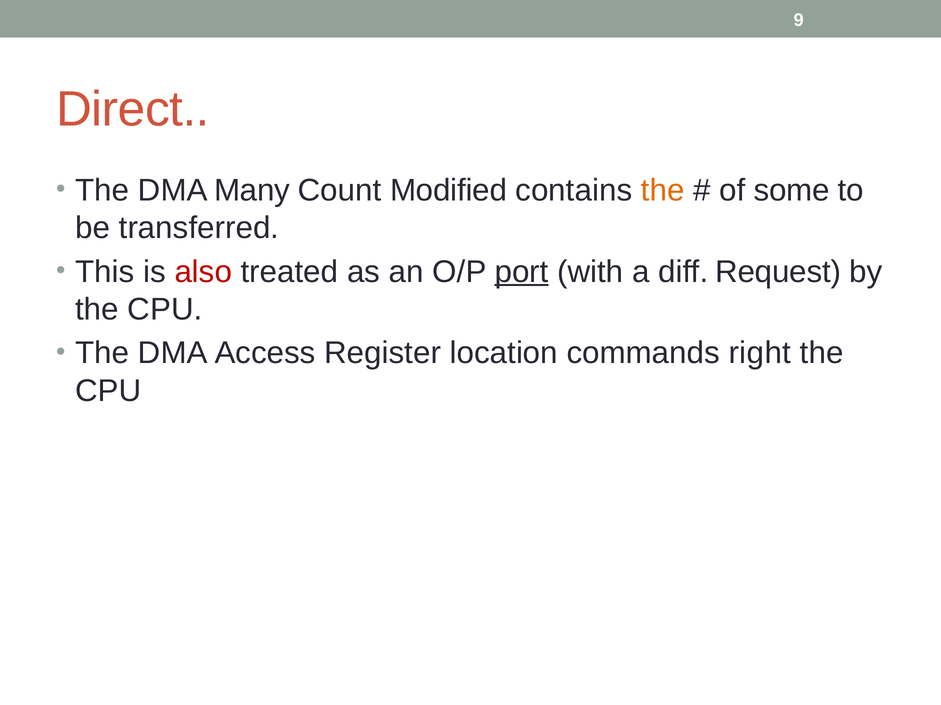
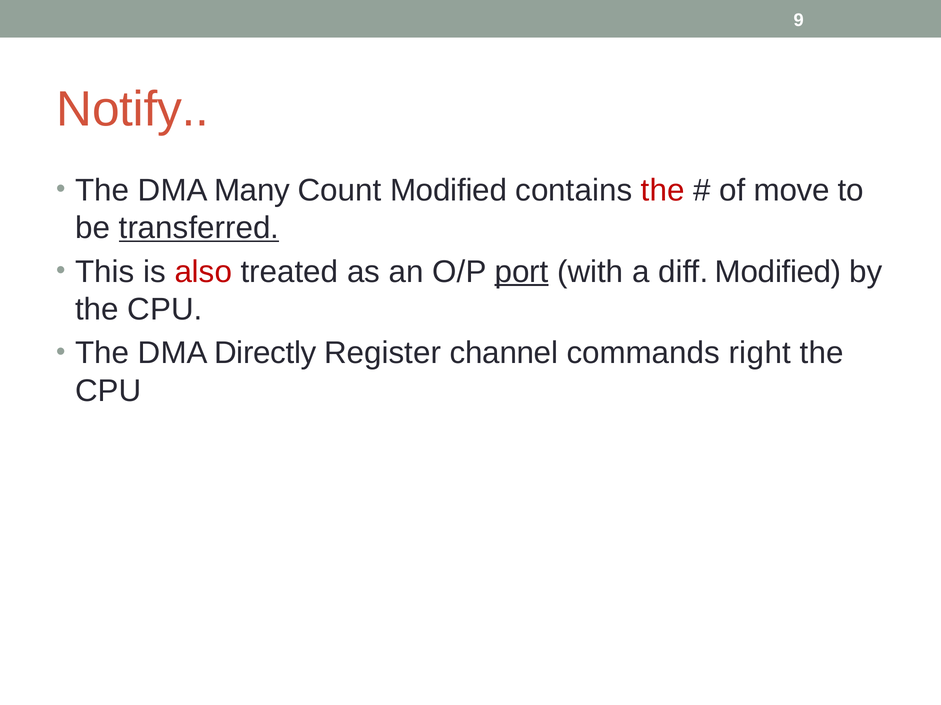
Direct: Direct -> Notify (133, 109)
the colour: orange -> red (663, 190)
some: some -> move (792, 190)
transferred underline: none -> present (199, 228)
diff Request: Request -> Modified (778, 272)
Access: Access -> Directly (265, 353)
location: location -> channel (504, 353)
